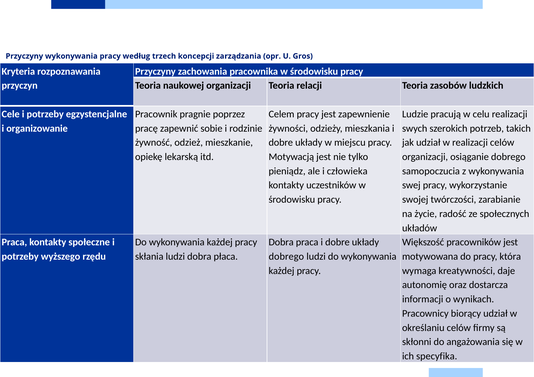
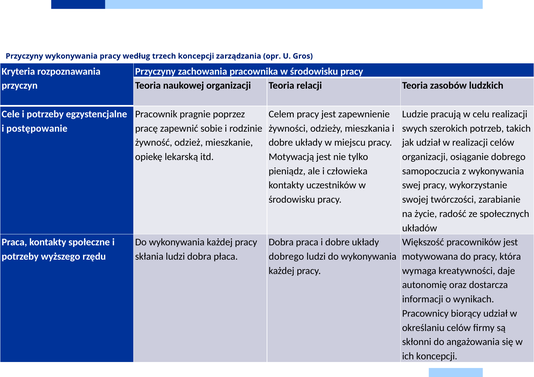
organizowanie: organizowanie -> postępowanie (37, 129)
ich specyfika: specyfika -> koncepcji (437, 357)
